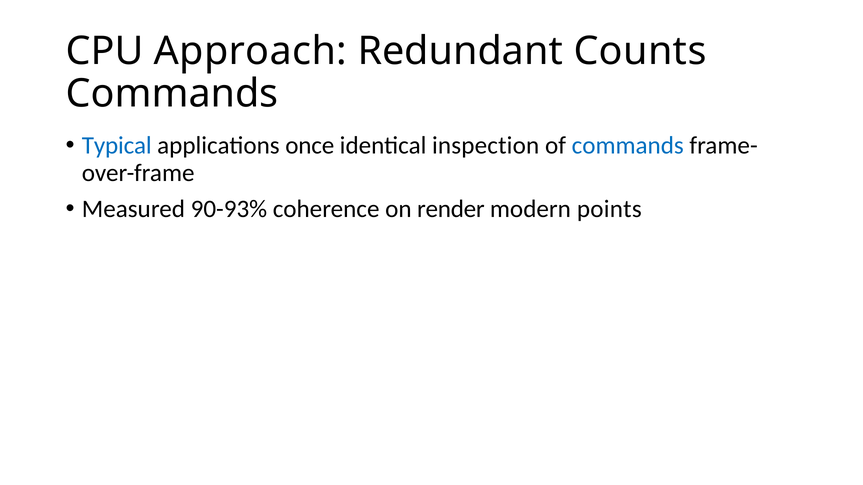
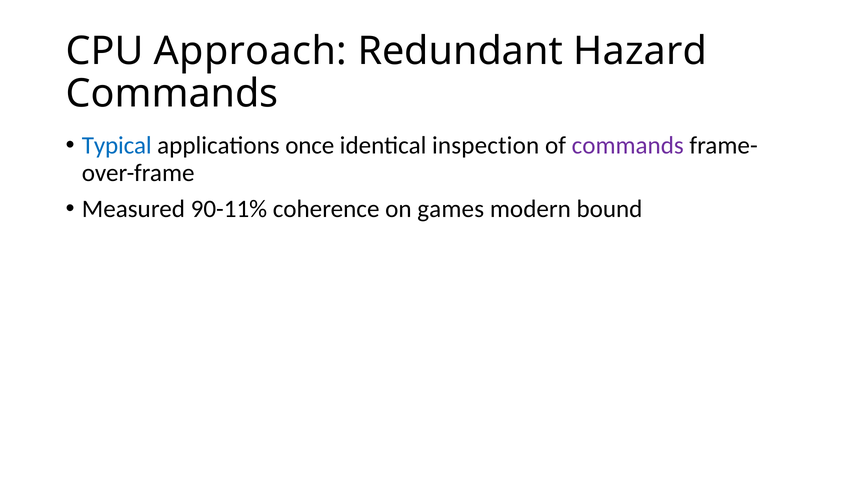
Counts: Counts -> Hazard (640, 51)
commands colour: blue -> purple (628, 146)
90-93%: 90-93% -> 90-11% (229, 209)
render: render -> games (451, 209)
points: points -> bound (609, 209)
